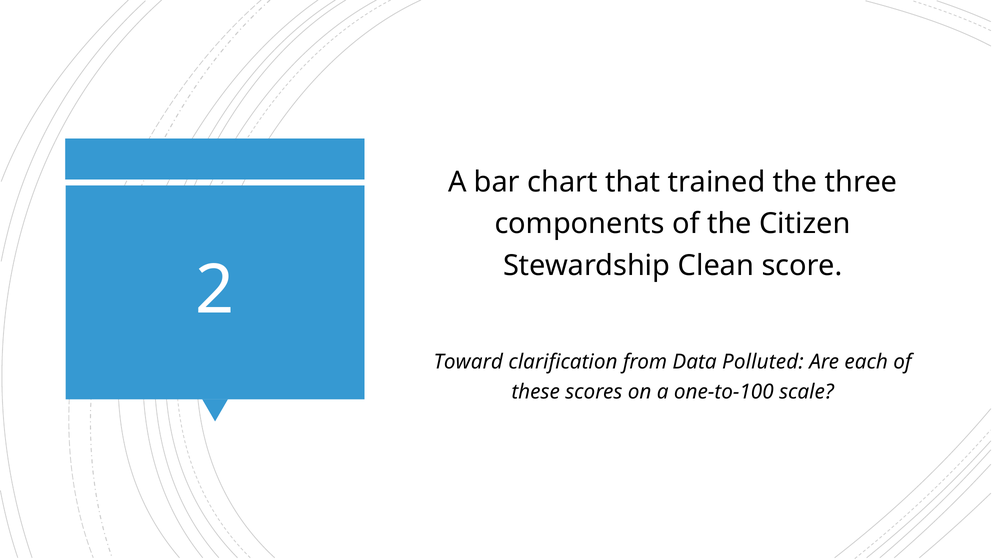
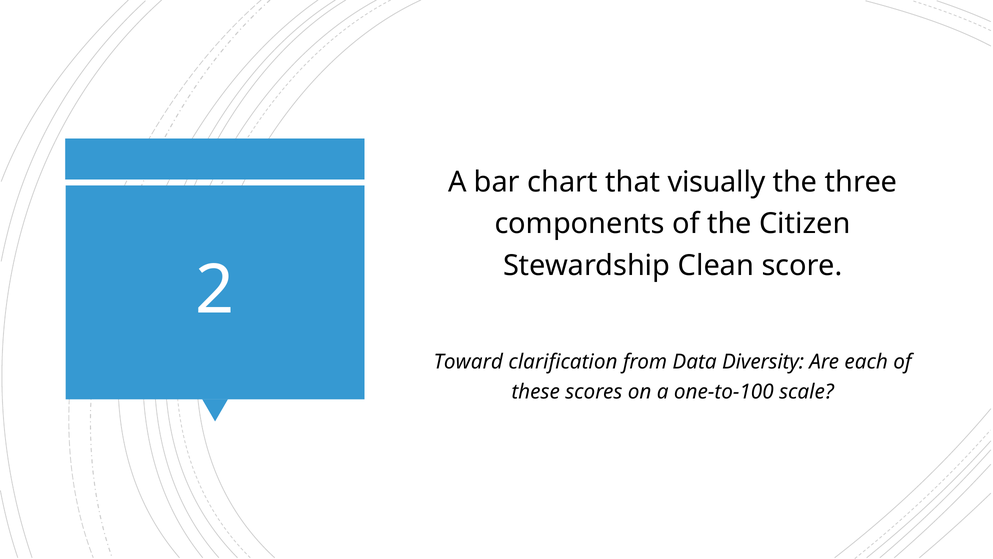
trained: trained -> visually (717, 182)
Polluted: Polluted -> Diversity (763, 362)
